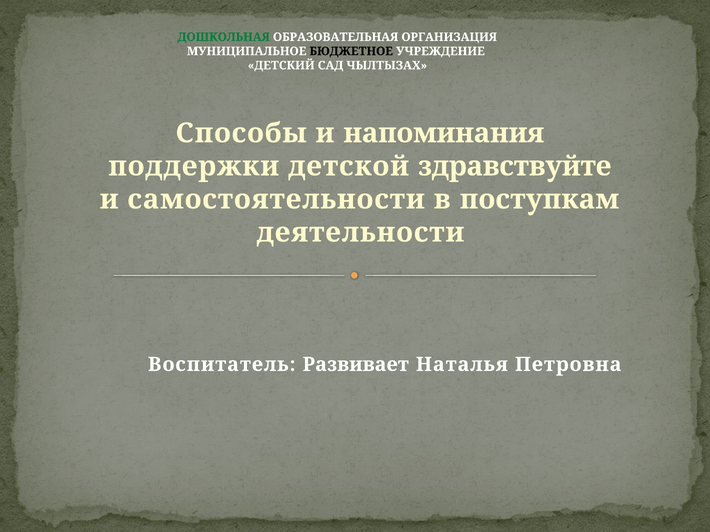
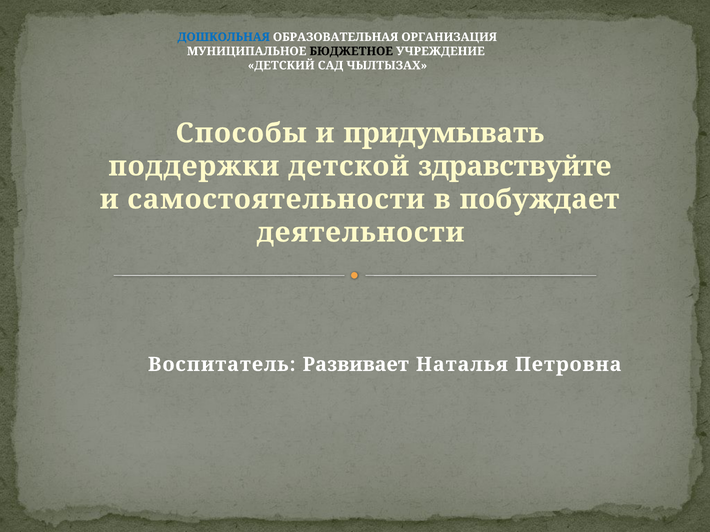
ДОШКОЛЬНАЯ colour: green -> blue (224, 37)
напоминания: напоминания -> придумывать (444, 133)
поступкам: поступкам -> побуждает (539, 200)
